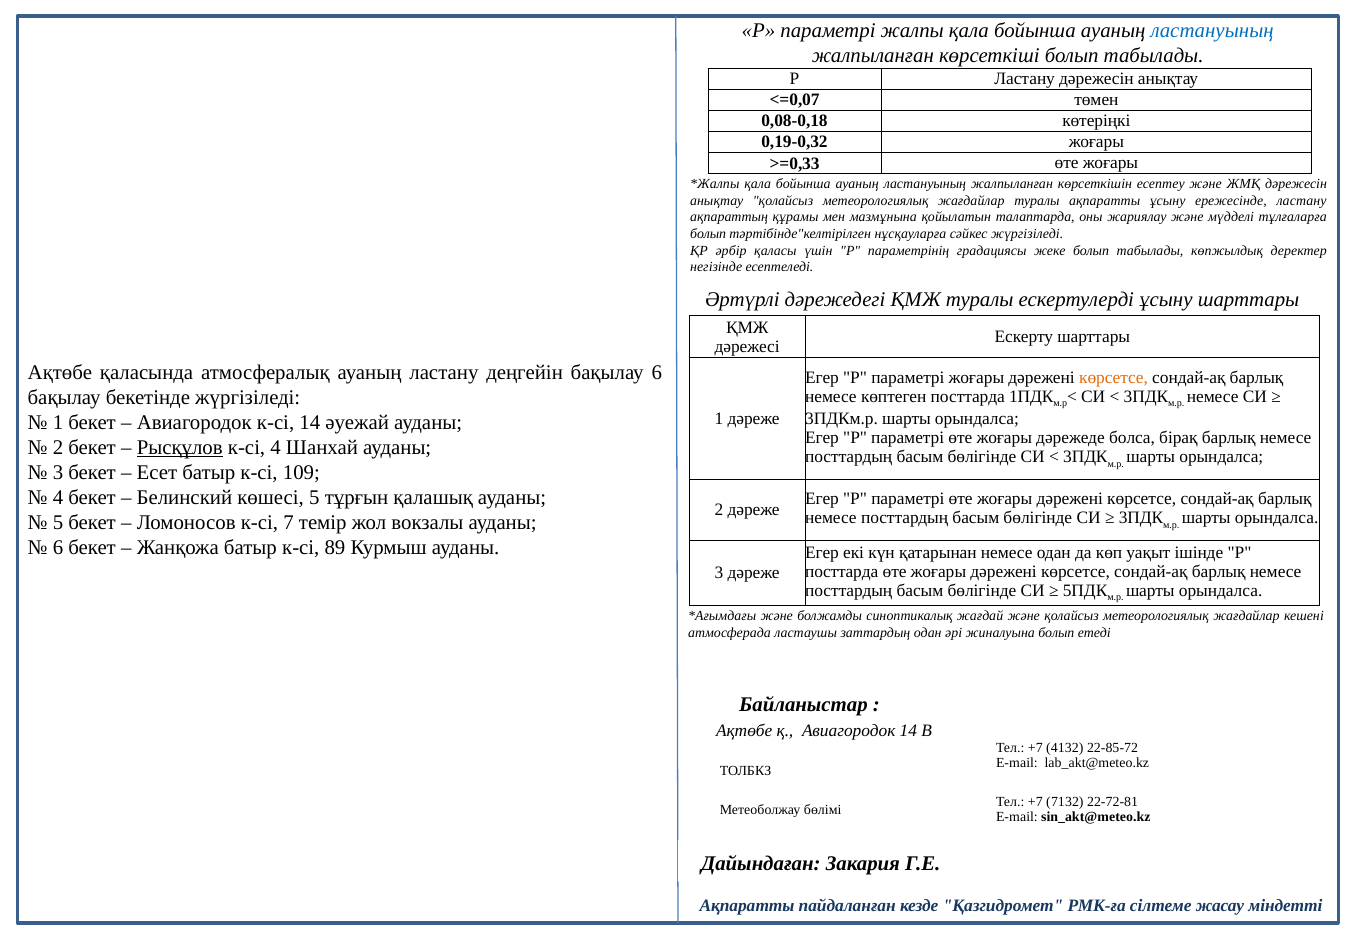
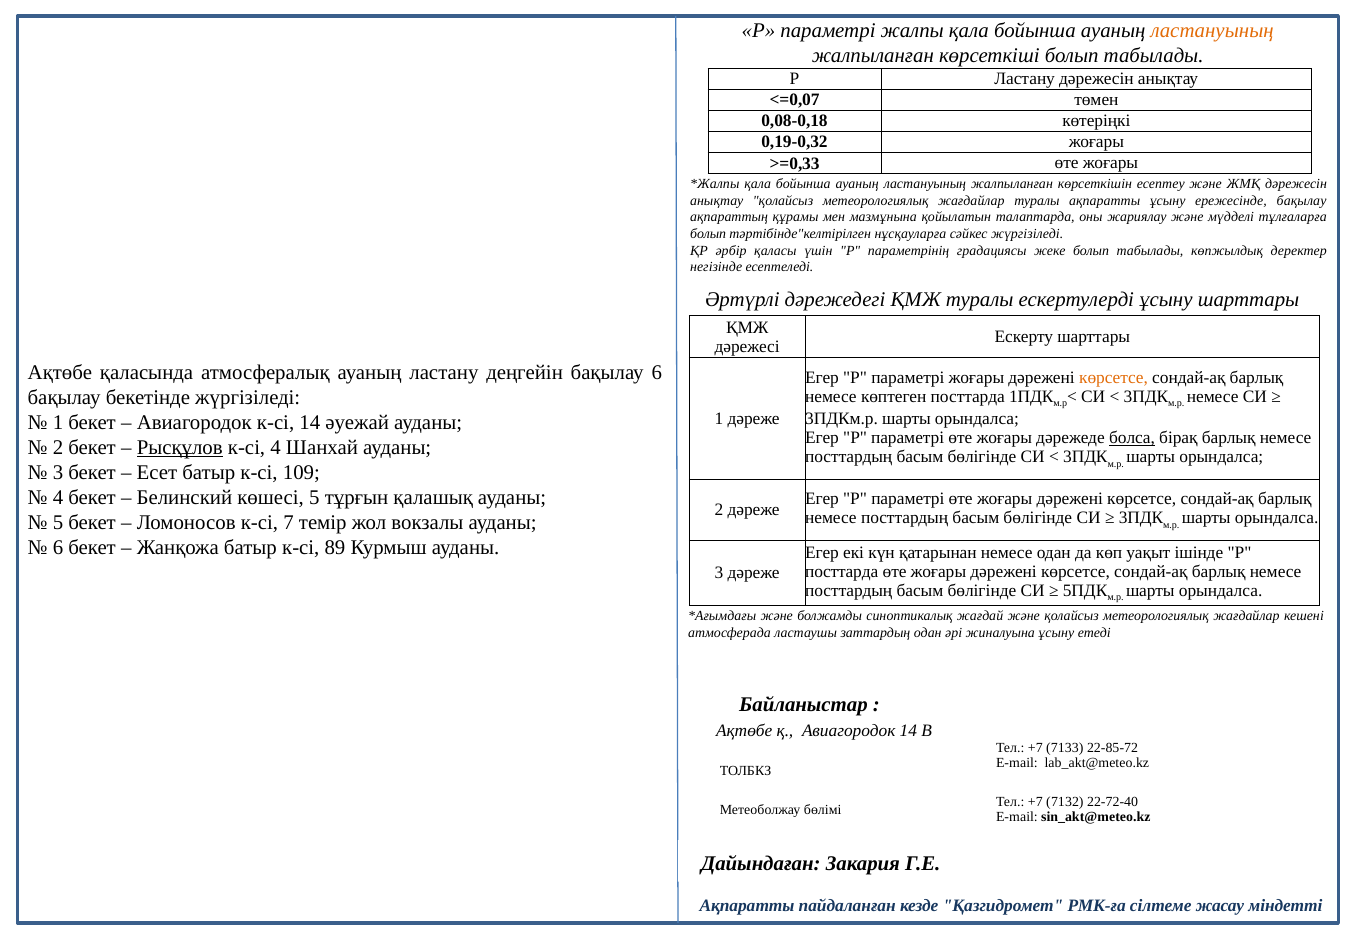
ластануының colour: blue -> orange (1212, 31)
ережесінде ластану: ластану -> бақылау (1302, 201)
болса underline: none -> present (1132, 438)
жиналуына болып: болып -> ұсыну (1056, 632)
4132: 4132 -> 7133 (1065, 747)
22-72-81: 22-72-81 -> 22-72-40 (1113, 802)
